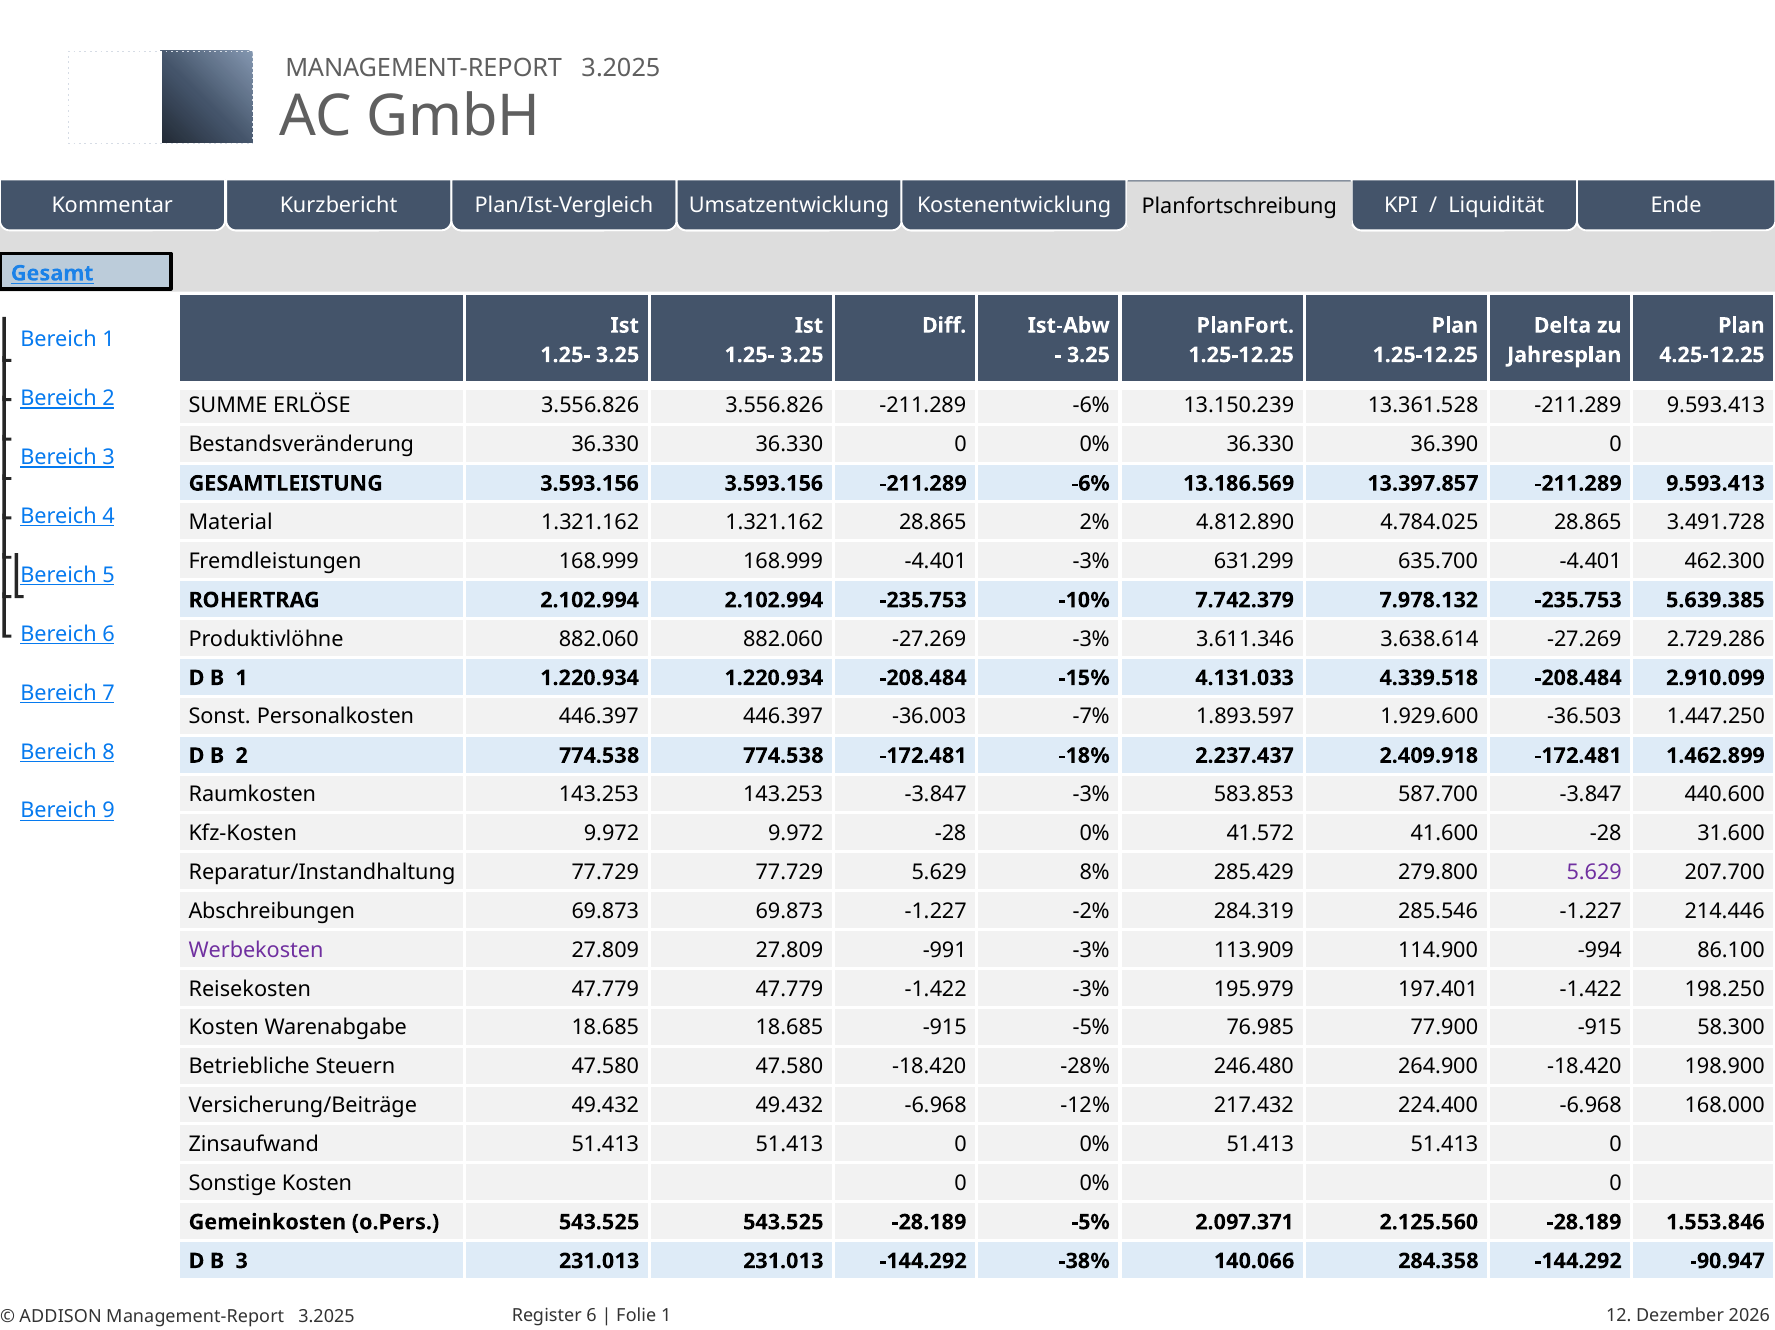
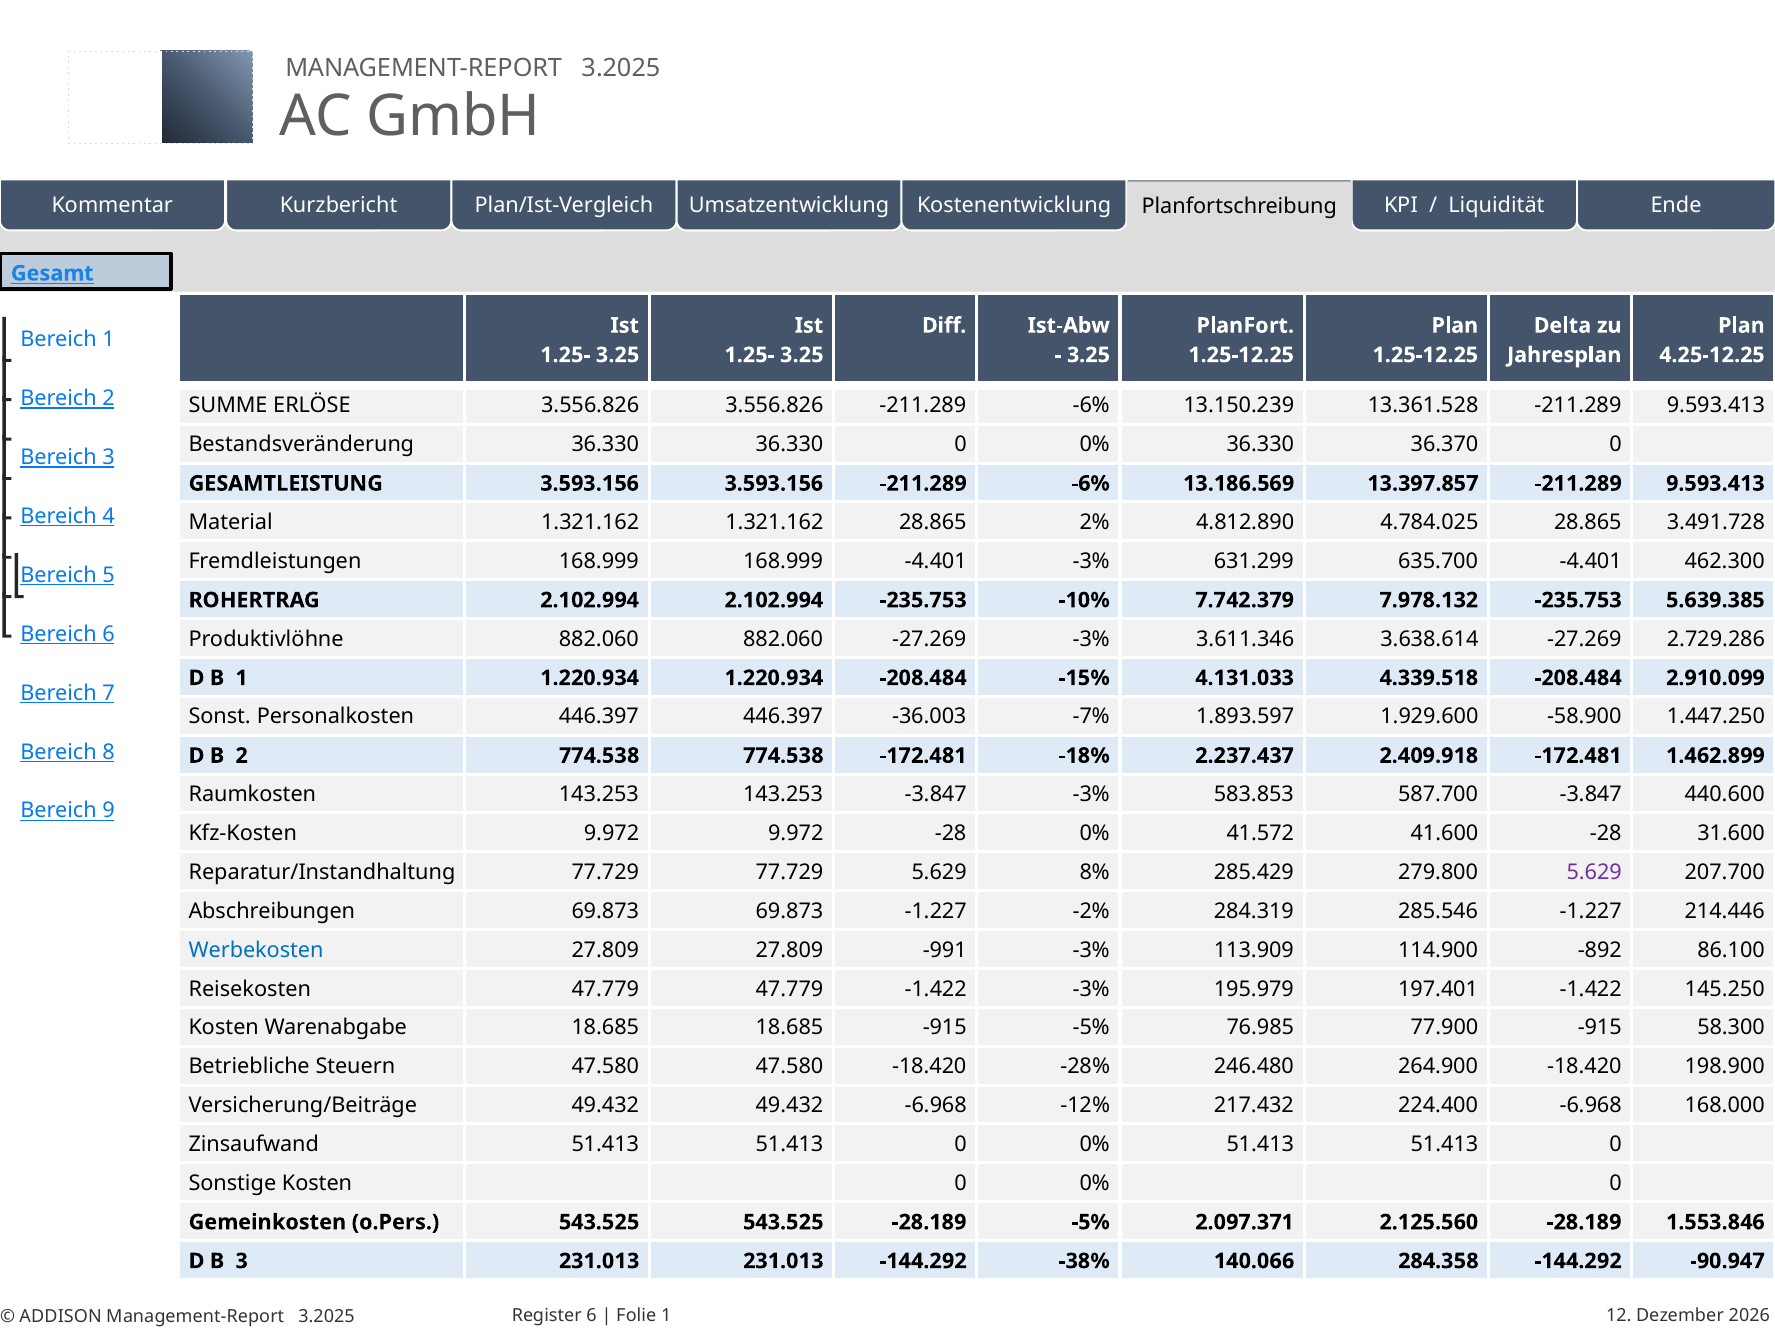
36.390: 36.390 -> 36.370 (1445, 445)
-36.503: -36.503 -> -58.900 (1584, 717)
Werbekosten colour: purple -> blue (256, 950)
-994: -994 -> -892 (1600, 950)
198.250: 198.250 -> 145.250 (1725, 989)
